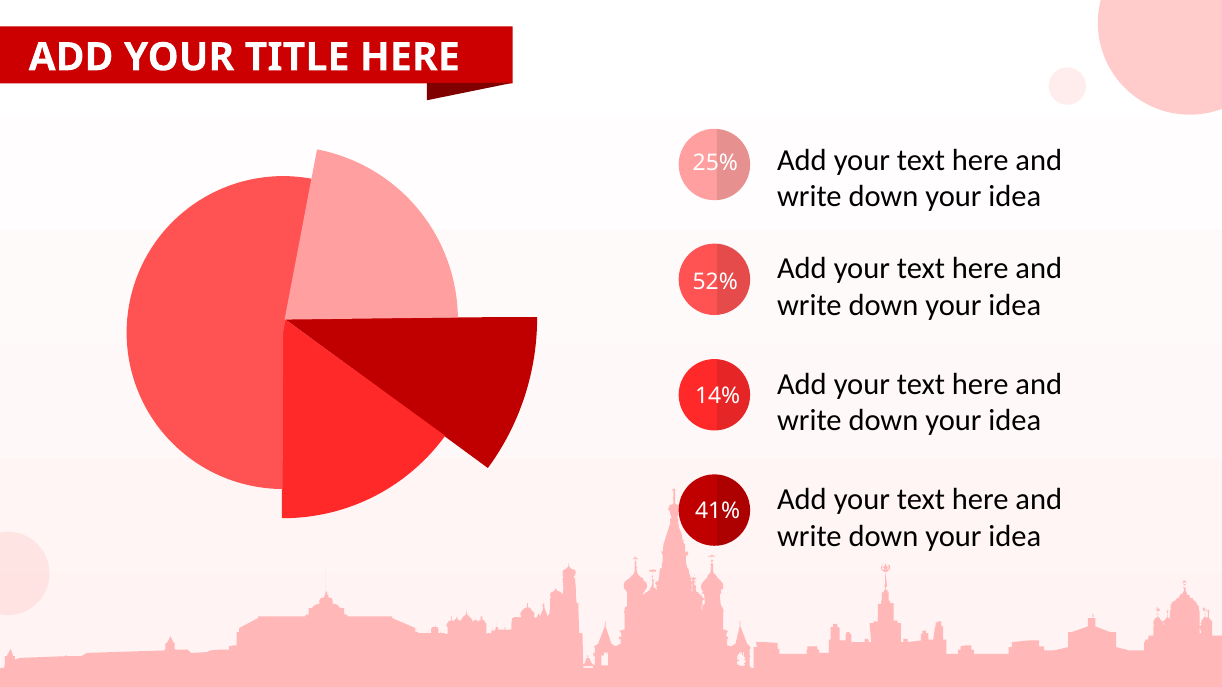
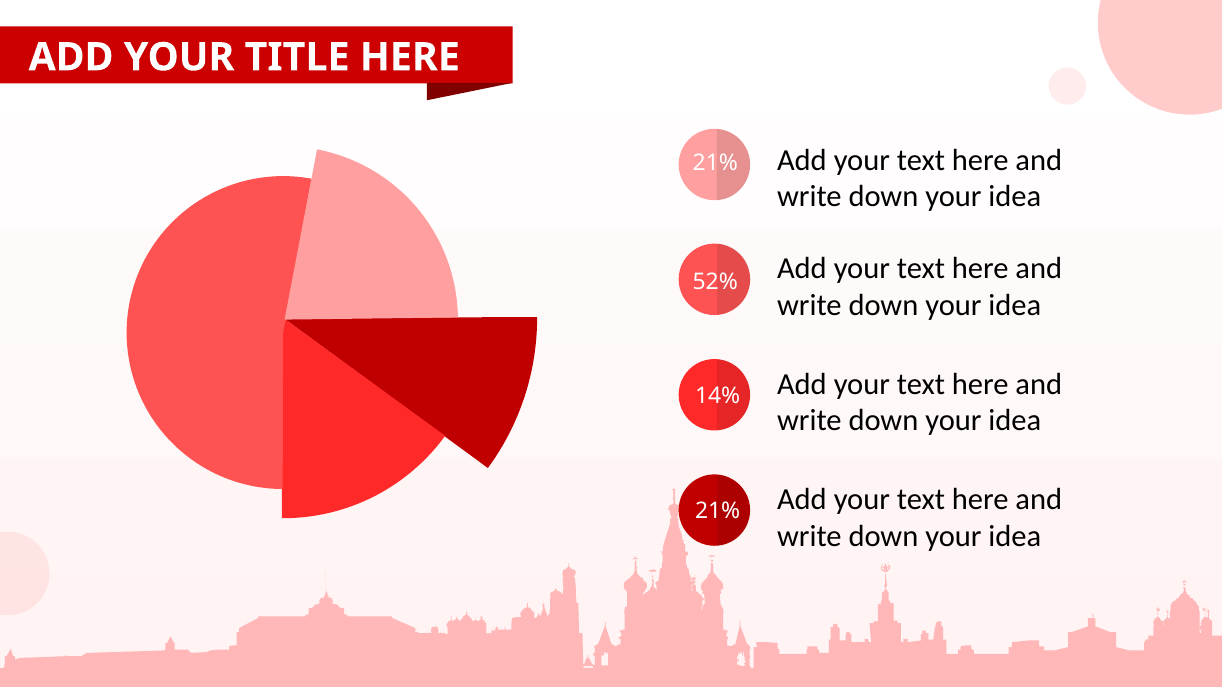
25%: 25% -> 21% (715, 163)
41%: 41% -> 21% (718, 511)
